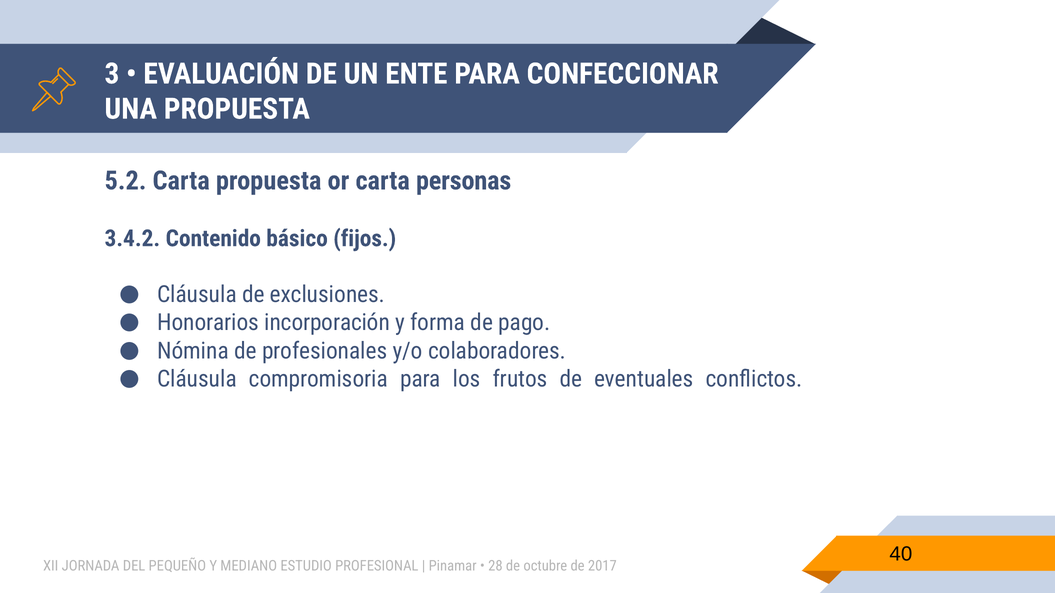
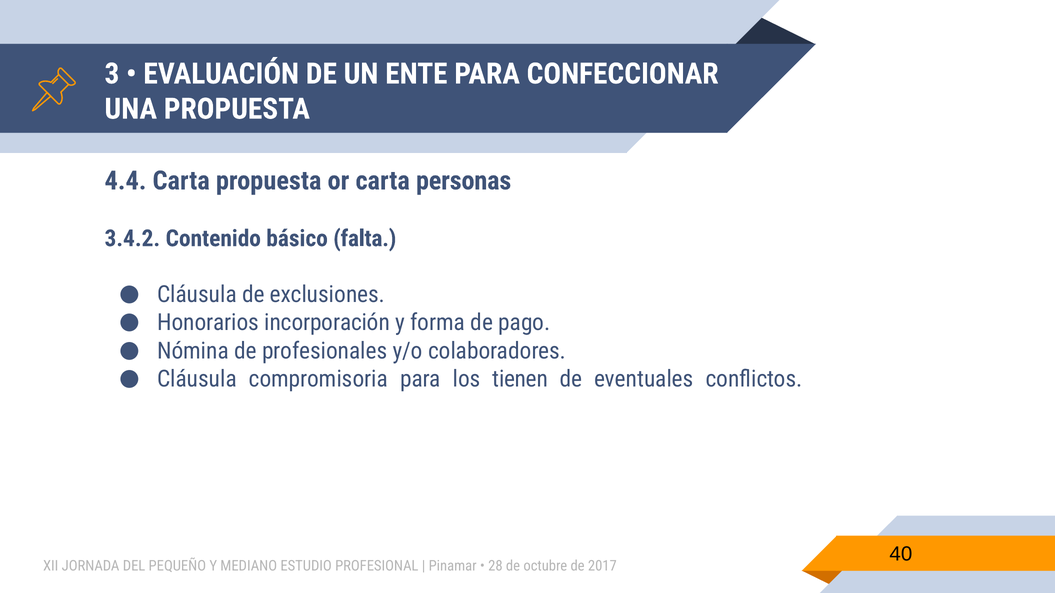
5.2: 5.2 -> 4.4 (125, 181)
fijos: fijos -> falta (365, 239)
frutos: frutos -> tienen (520, 379)
